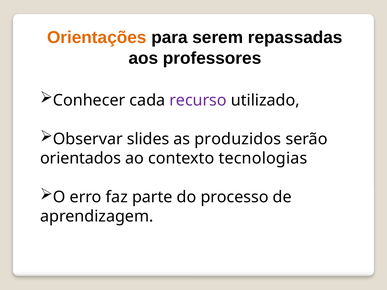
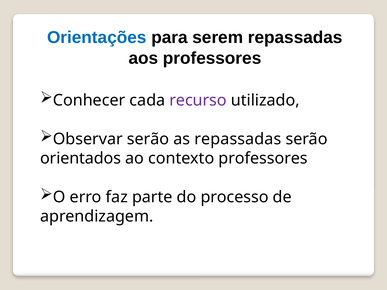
Orientações colour: orange -> blue (97, 38)
Observar slides: slides -> serão (148, 139)
as produzidos: produzidos -> repassadas (238, 139)
contexto tecnologias: tecnologias -> professores (263, 158)
